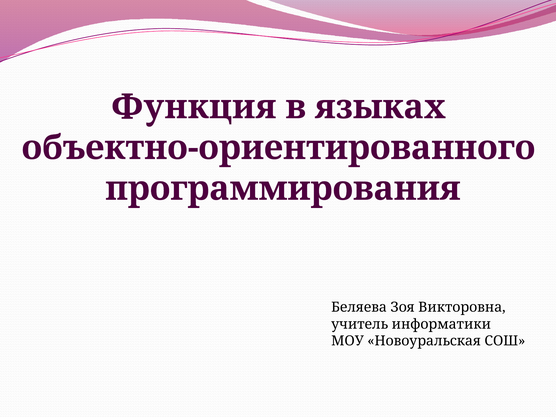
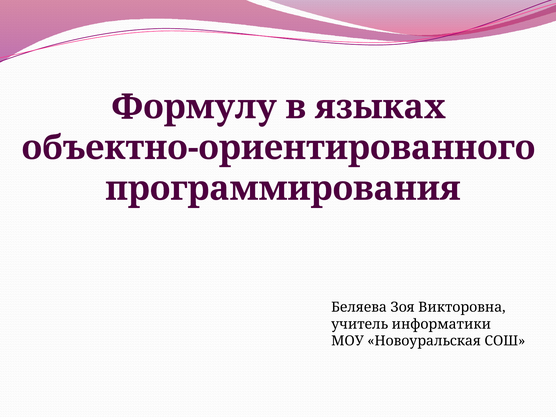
Функция: Функция -> Формулу (194, 107)
